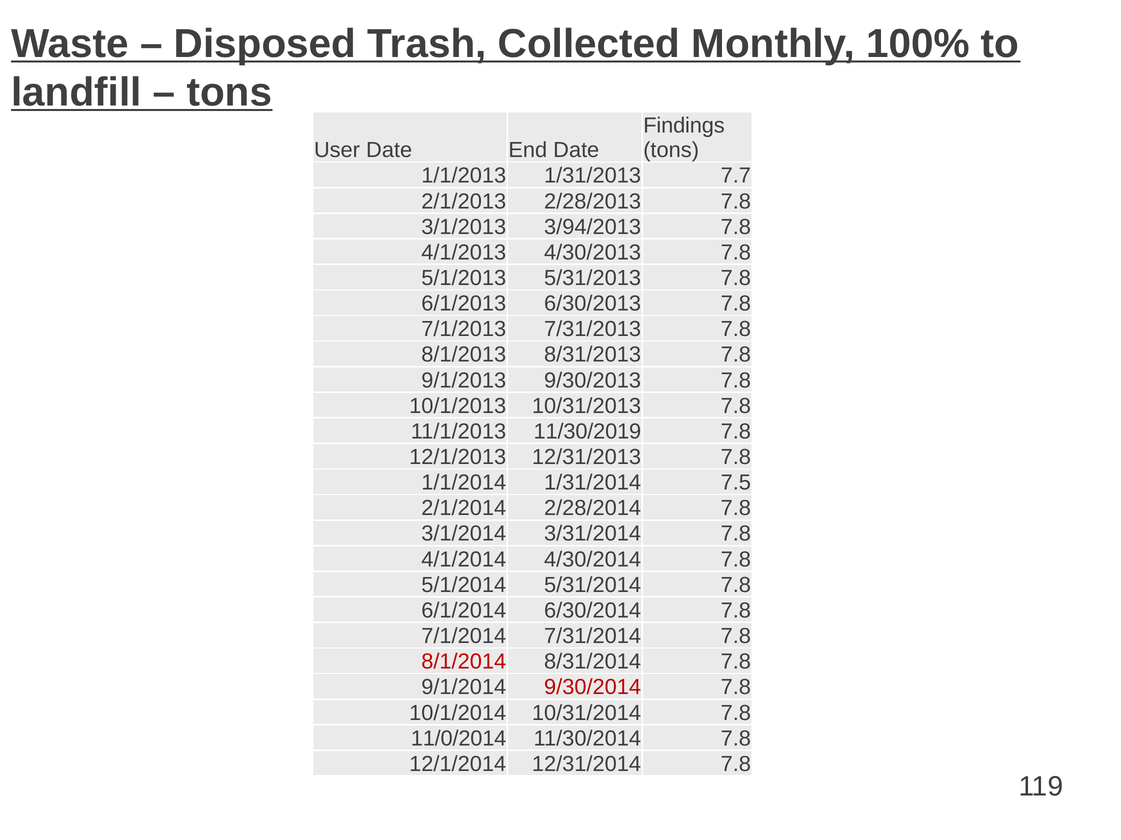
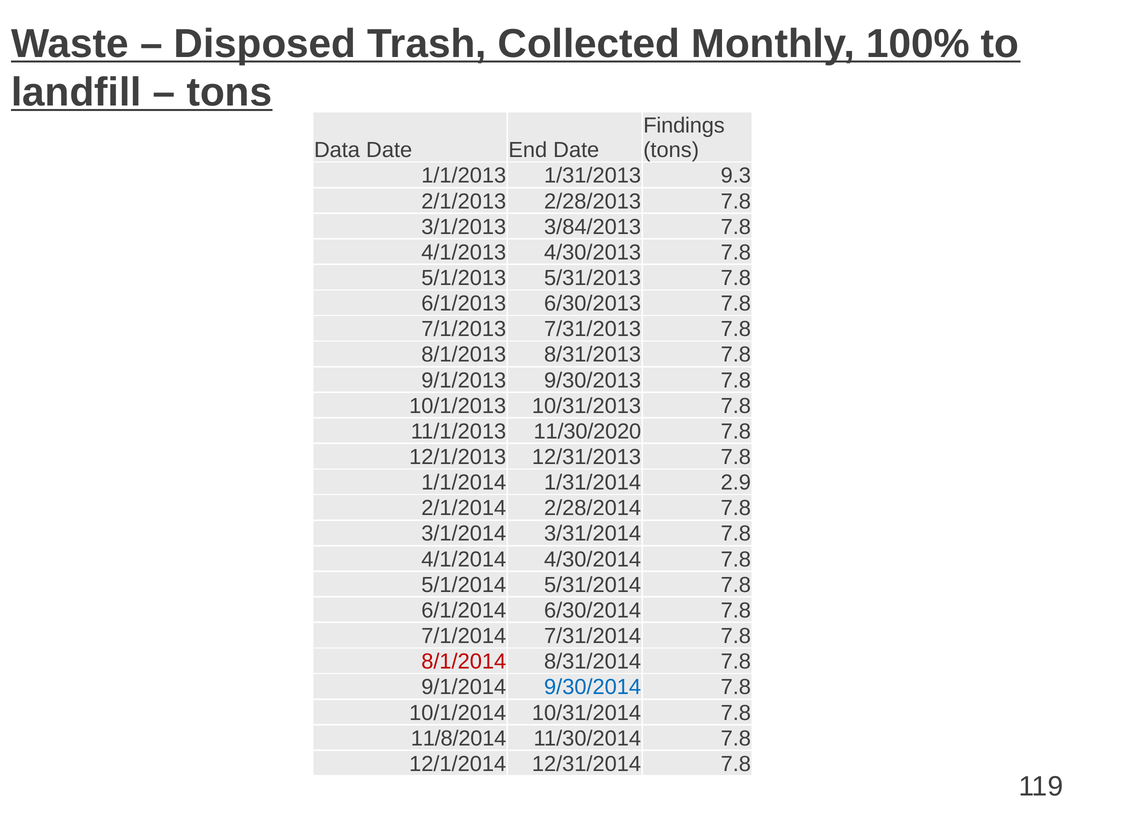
User: User -> Data (337, 150)
7.7: 7.7 -> 9.3 (736, 176)
3/94/2013: 3/94/2013 -> 3/84/2013 (593, 227)
11/30/2019: 11/30/2019 -> 11/30/2020 (587, 432)
7.5: 7.5 -> 2.9 (736, 483)
9/30/2014 colour: red -> blue (593, 688)
11/0/2014: 11/0/2014 -> 11/8/2014 (459, 739)
